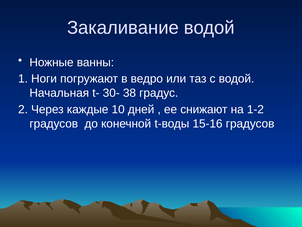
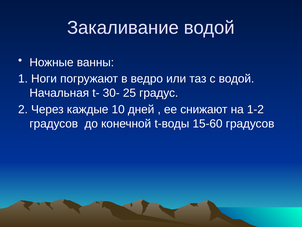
38: 38 -> 25 (129, 93)
15-16: 15-16 -> 15-60 (208, 123)
